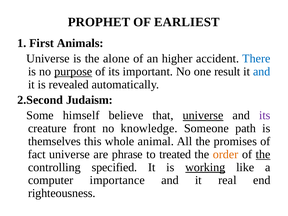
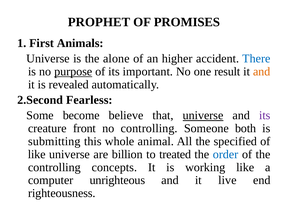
EARLIEST: EARLIEST -> PROMISES (187, 22)
and colour: blue -> orange (262, 72)
Judaism: Judaism -> Fearless (89, 100)
himself: himself -> become (81, 115)
no knowledge: knowledge -> controlling (149, 128)
path: path -> both (246, 128)
themselves: themselves -> submitting (54, 141)
promises: promises -> specified (235, 141)
fact: fact -> like (37, 154)
phrase: phrase -> billion (127, 154)
order colour: orange -> blue (226, 154)
the underline: present -> none (263, 154)
specified: specified -> concepts (114, 167)
working underline: present -> none (205, 167)
importance: importance -> unrighteous (117, 180)
real: real -> live (227, 180)
